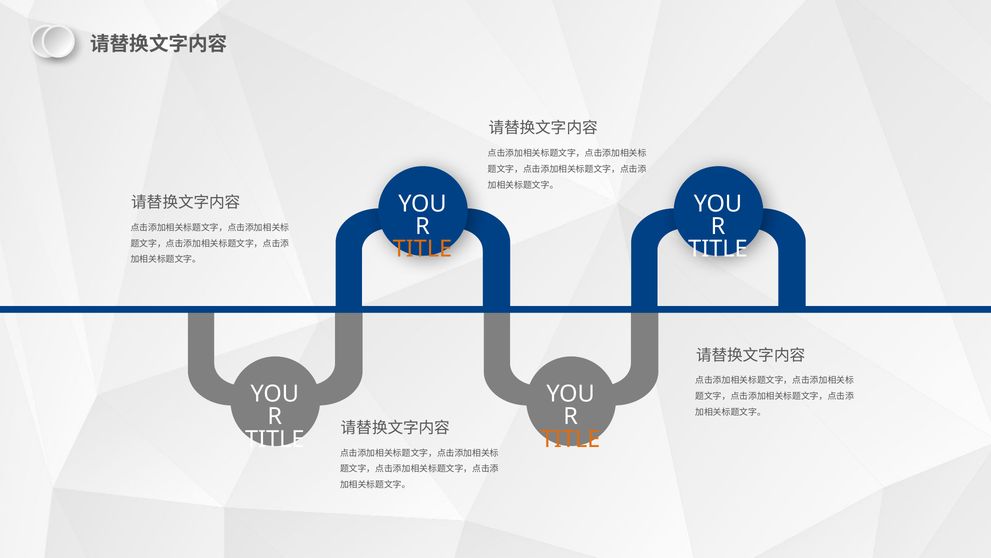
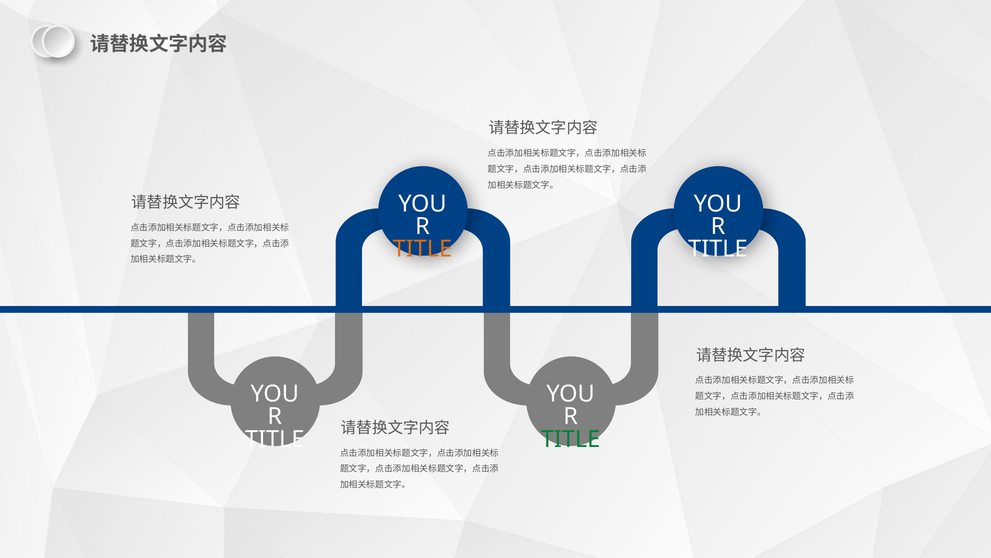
TITLE colour: orange -> green (571, 439)
